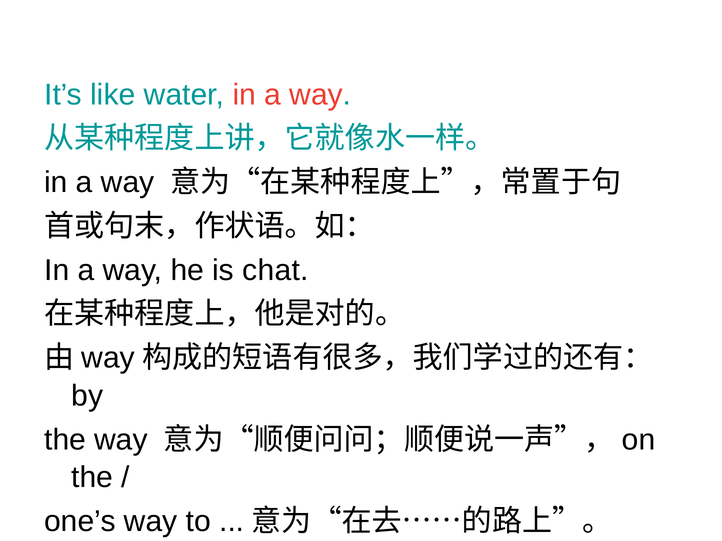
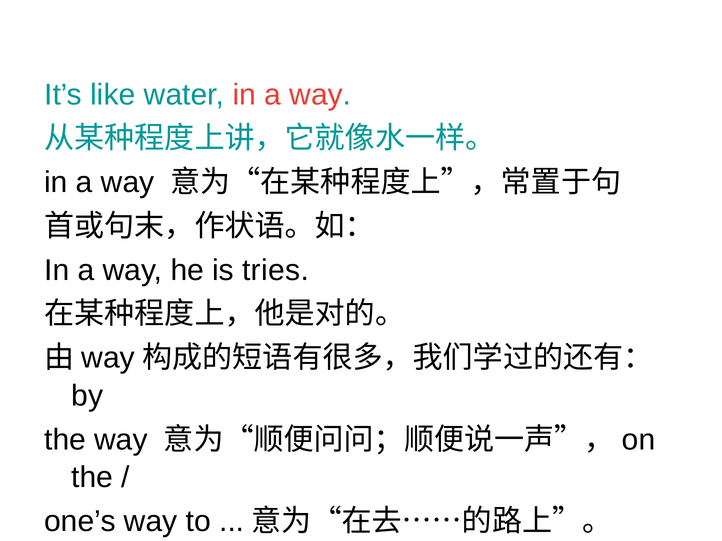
chat: chat -> tries (276, 270)
